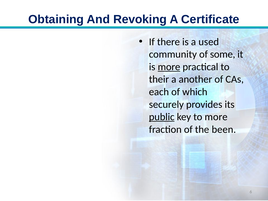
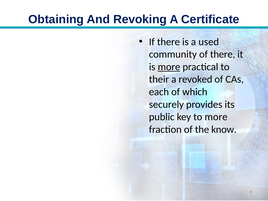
of some: some -> there (223, 54)
another: another -> revoked (195, 79)
public underline: present -> none (162, 117)
been: been -> know (224, 129)
